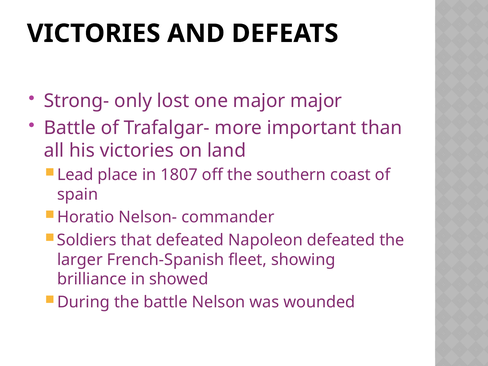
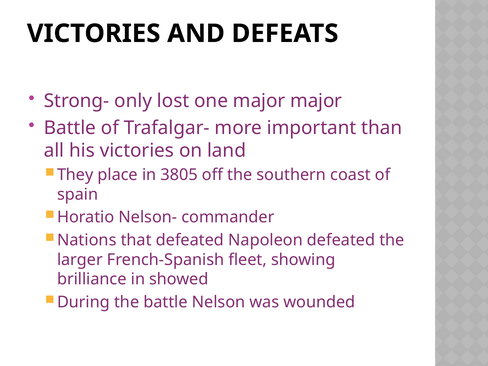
Lead: Lead -> They (75, 175)
1807: 1807 -> 3805 (179, 175)
Soldiers: Soldiers -> Nations (87, 240)
